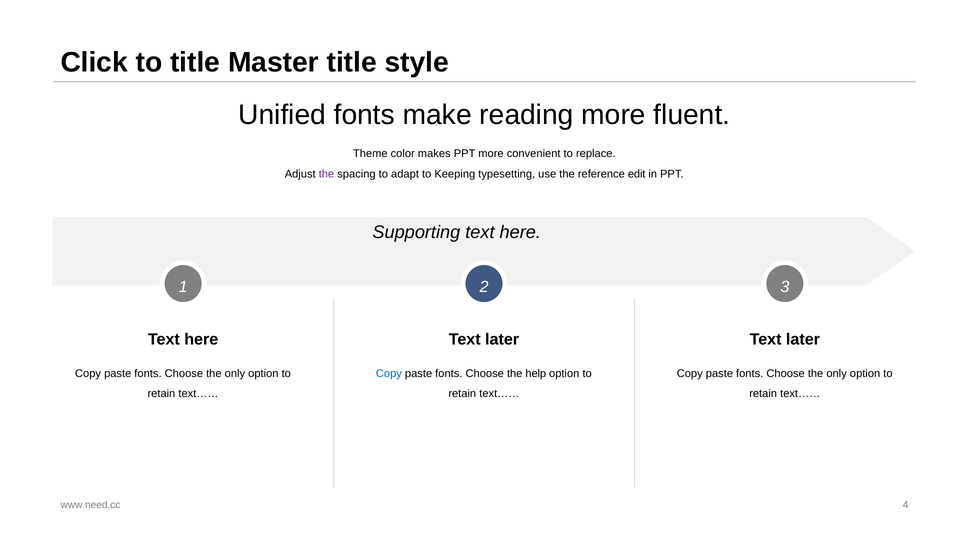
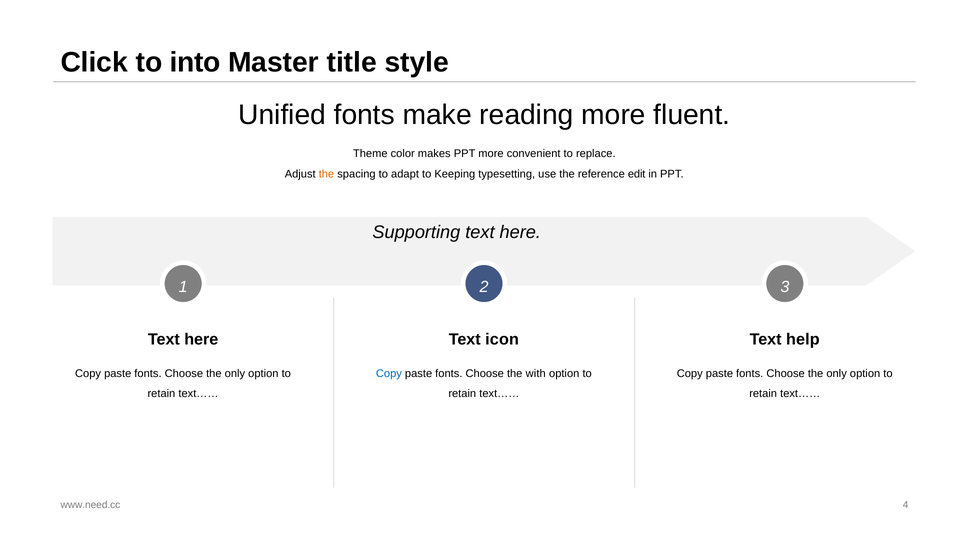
to title: title -> into (195, 63)
the colour: purple -> orange (326, 174)
later: later -> icon (502, 339)
later: later -> help (803, 339)
help: help -> with (536, 374)
